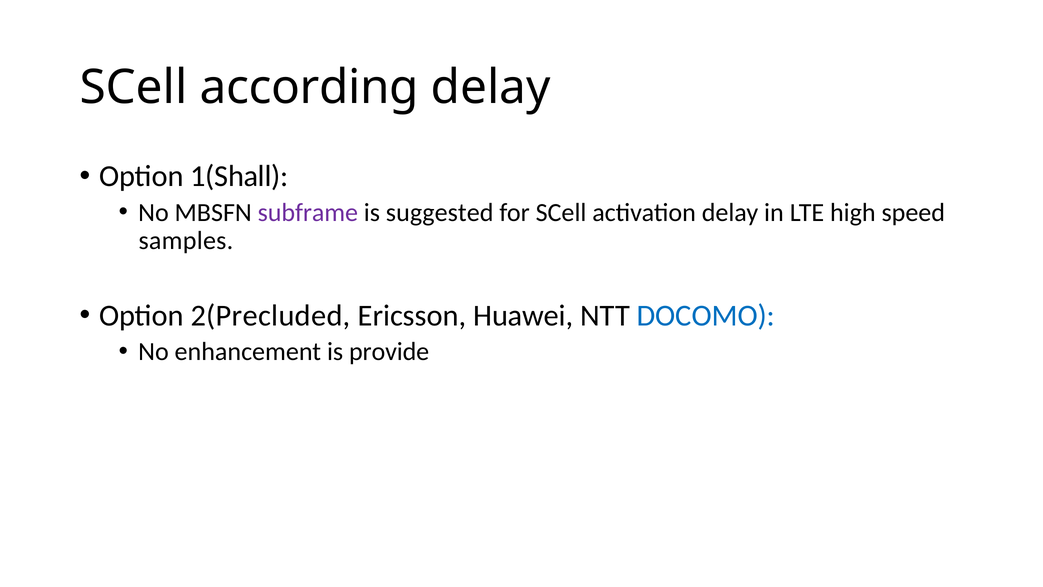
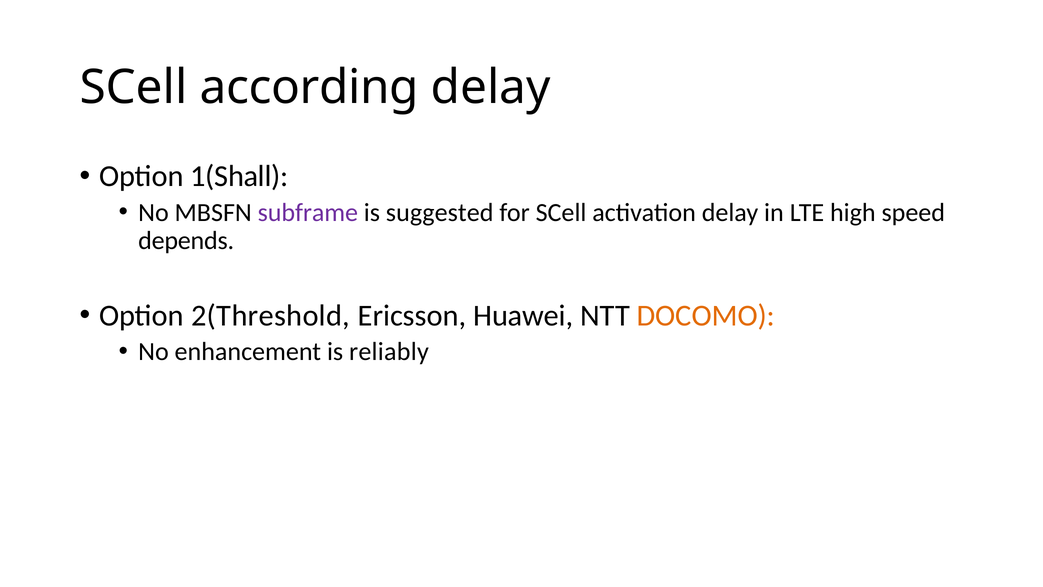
samples: samples -> depends (186, 240)
2(Precluded: 2(Precluded -> 2(Threshold (271, 315)
DOCOMO colour: blue -> orange (706, 315)
provide: provide -> reliably (389, 351)
